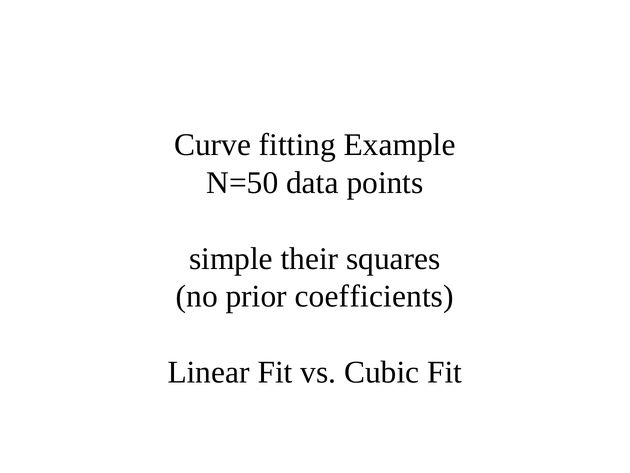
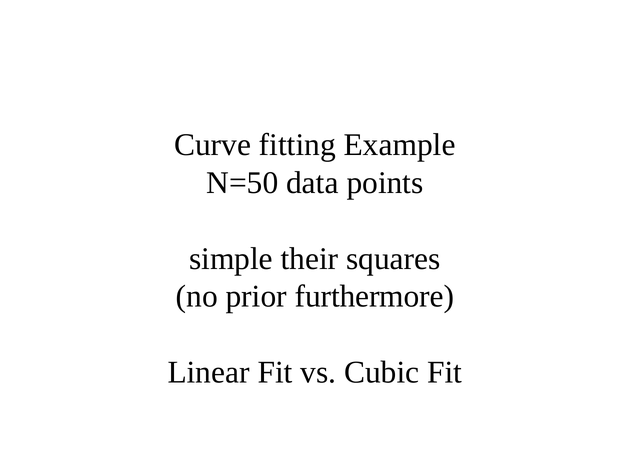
coefficients: coefficients -> furthermore (374, 296)
